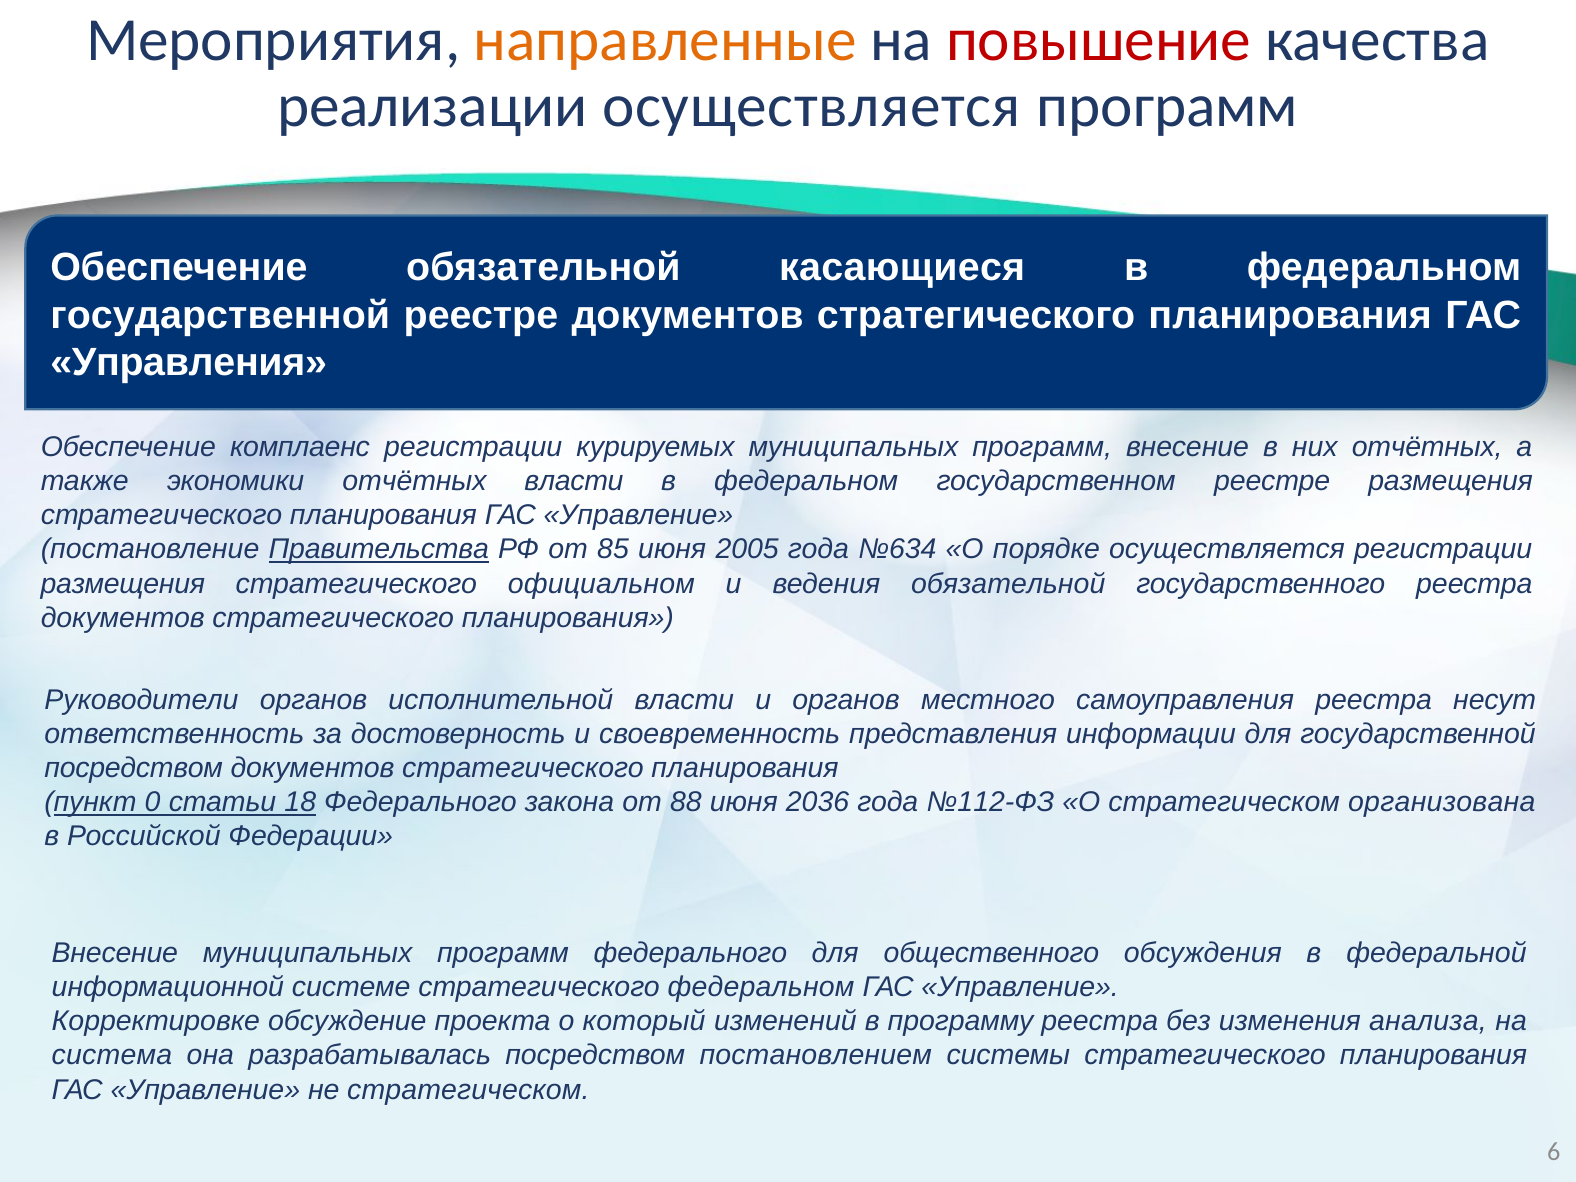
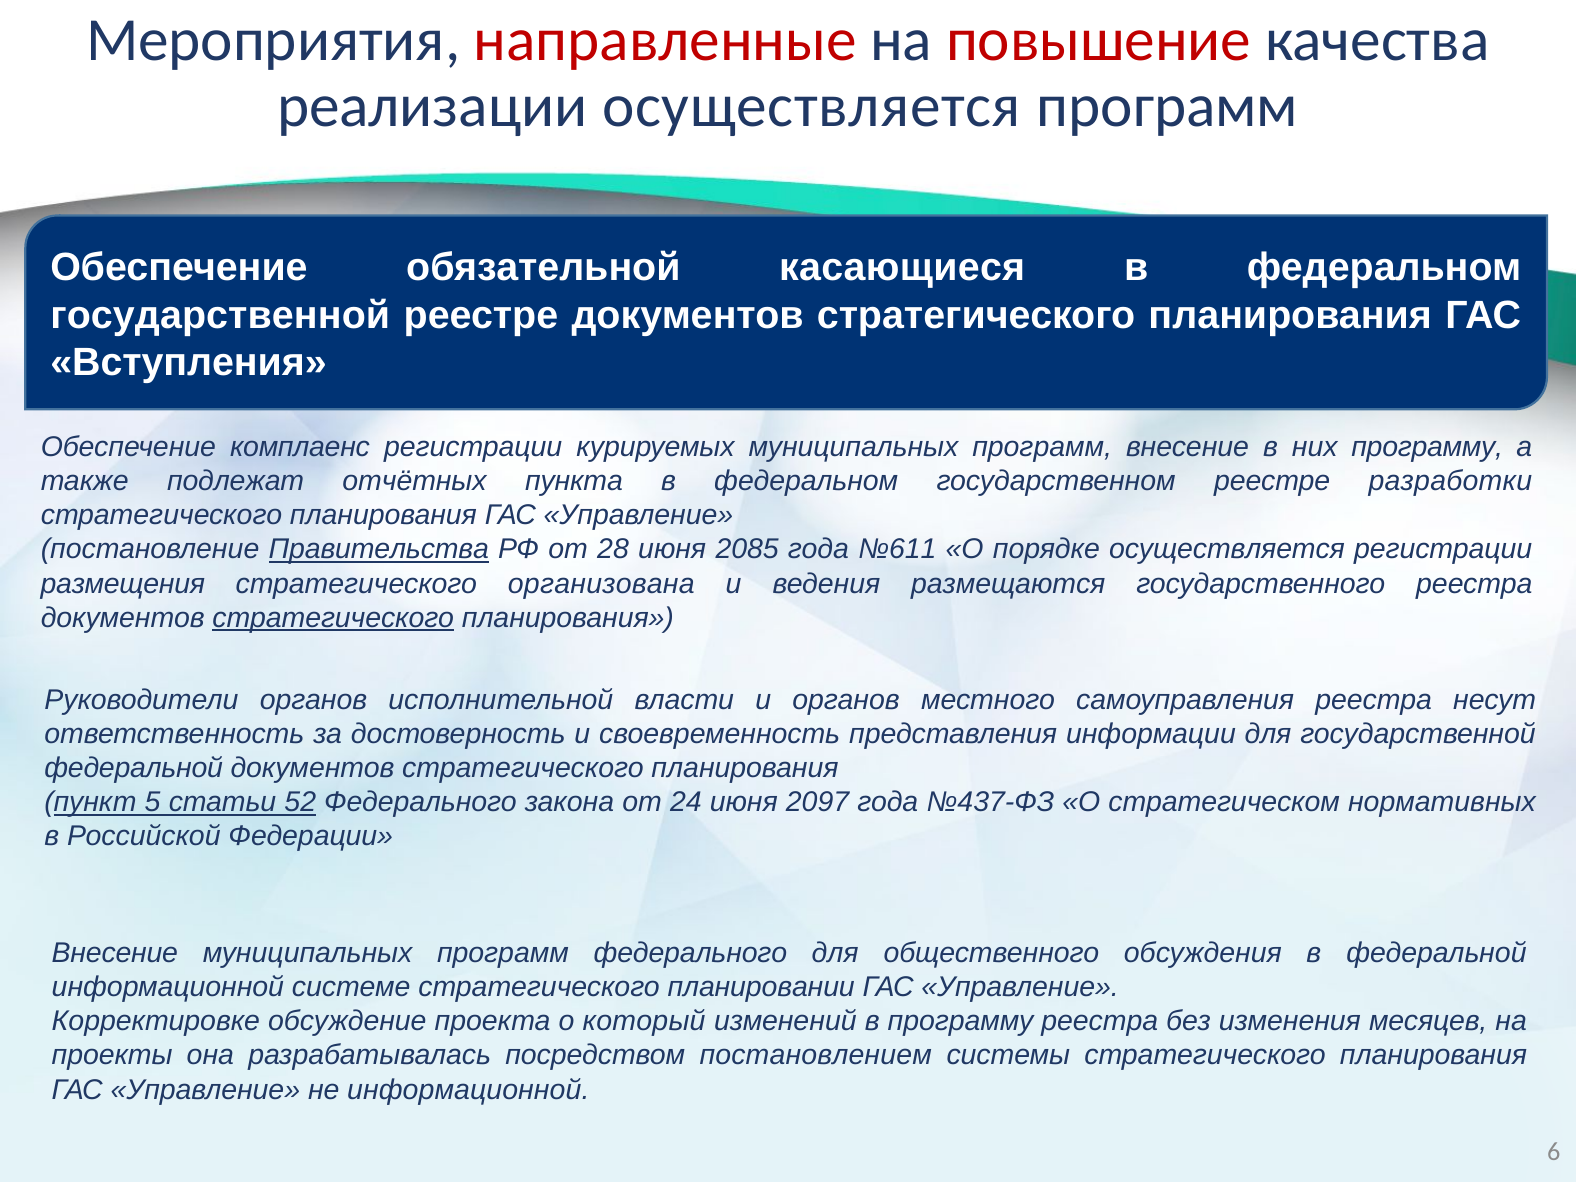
направленные colour: orange -> red (665, 40)
Управления: Управления -> Вступления (188, 362)
них отчётных: отчётных -> программу (1427, 447)
экономики: экономики -> подлежат (236, 481)
отчётных власти: власти -> пункта (574, 481)
реестре размещения: размещения -> разработки (1450, 481)
85: 85 -> 28 (613, 550)
2005: 2005 -> 2085 (747, 550)
№634: №634 -> №611 (897, 550)
официальном: официальном -> организована (601, 584)
ведения обязательной: обязательной -> размещаются (1008, 584)
стратегического underline: none -> present (333, 618)
посредством: посредством -> федеральной (134, 768)
0: 0 -> 5 (153, 802)
18: 18 -> 52 (300, 802)
88: 88 -> 24 (686, 802)
2036: 2036 -> 2097 (818, 802)
№112-ФЗ: №112-ФЗ -> №437-ФЗ (990, 802)
организована: организована -> нормативных (1442, 802)
стратегического федеральном: федеральном -> планировании (761, 987)
анализа: анализа -> месяцев (1428, 1021)
система: система -> проекты (112, 1055)
не стратегическом: стратегическом -> информационной (468, 1090)
